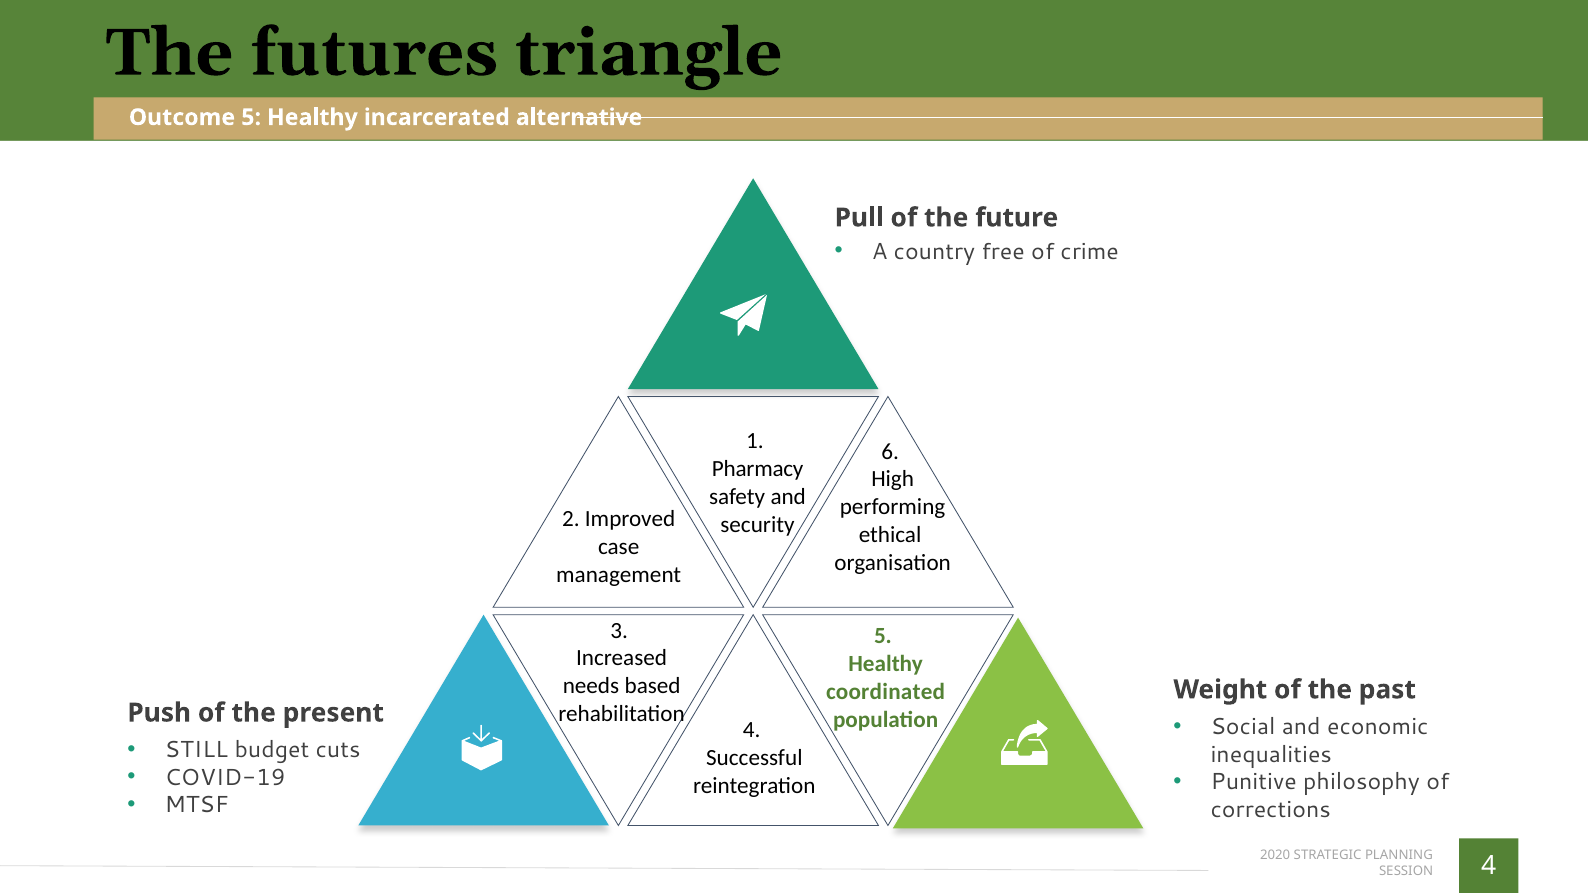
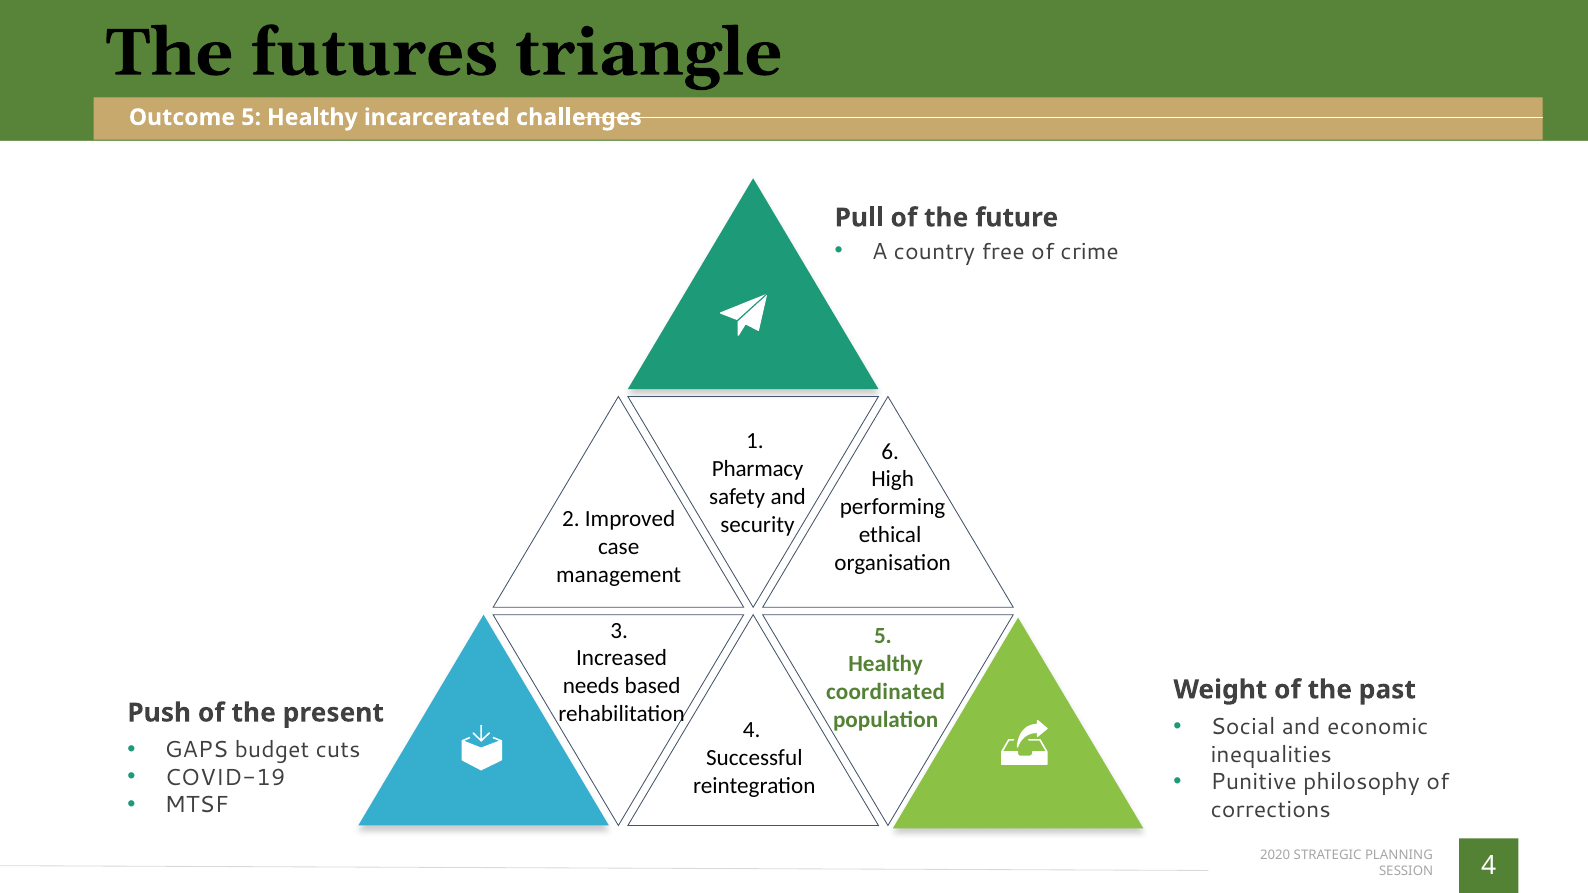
alternative: alternative -> challenges (579, 117)
STILL: STILL -> GAPS (196, 750)
